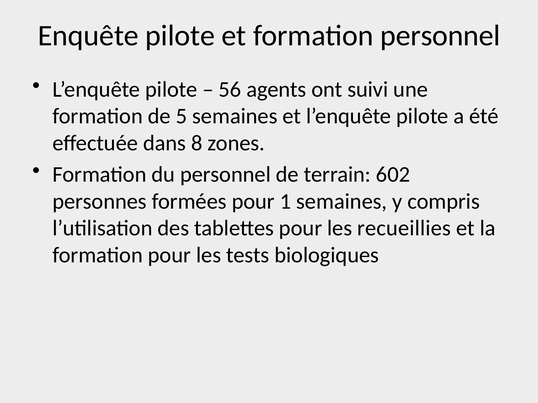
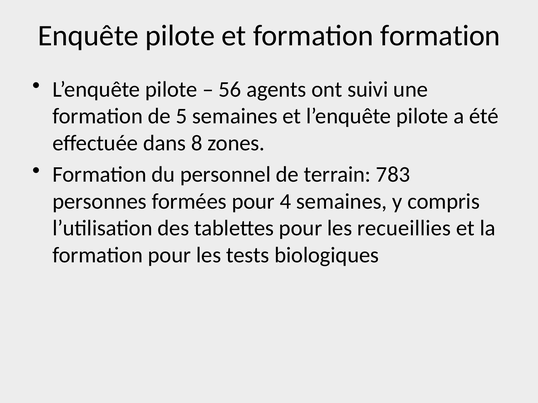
formation personnel: personnel -> formation (440, 36)
602: 602 -> 783 (393, 175)
1: 1 -> 4 (286, 202)
